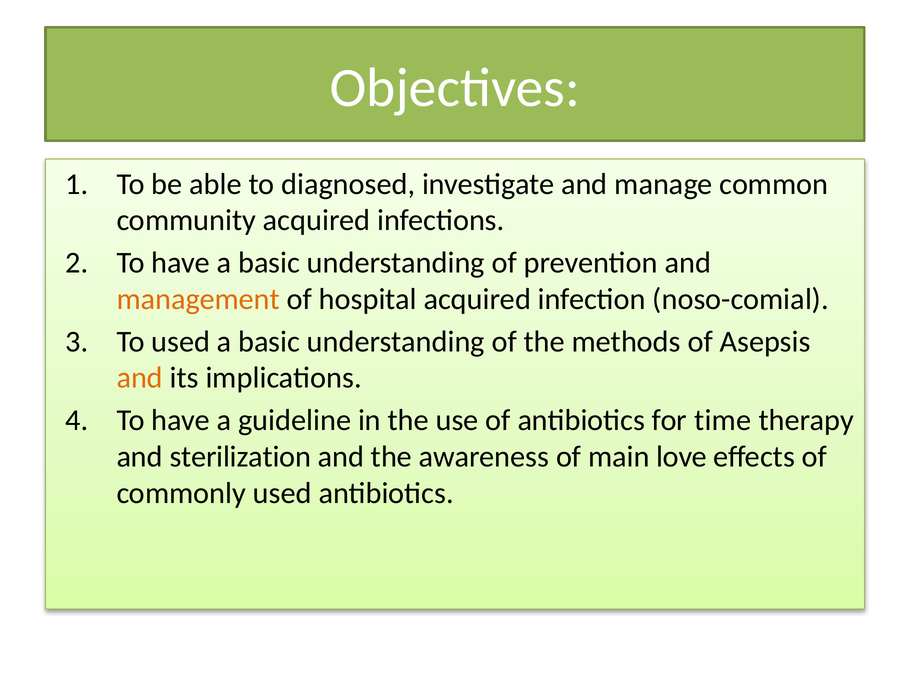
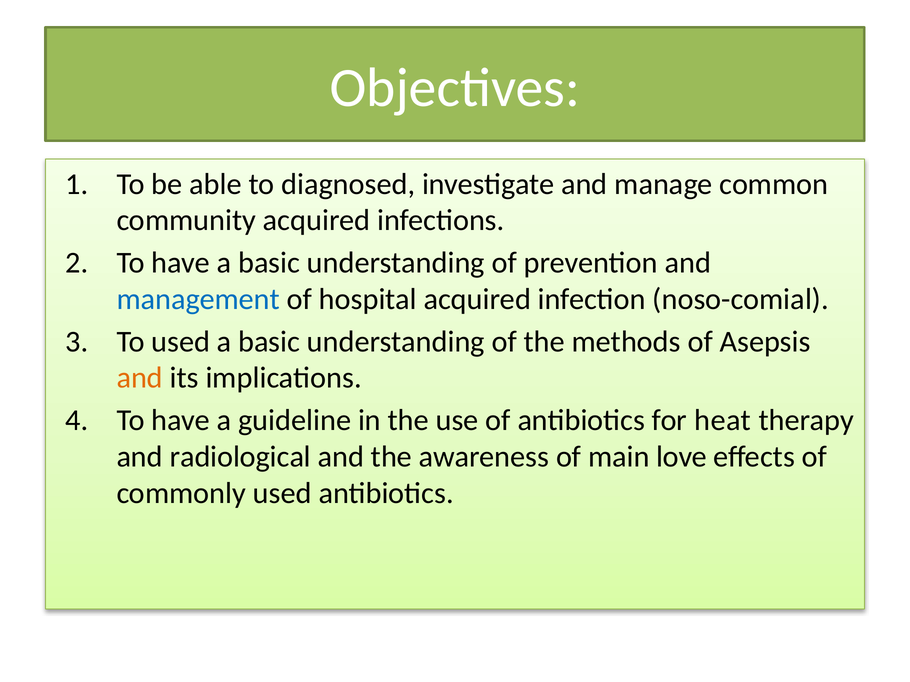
management colour: orange -> blue (198, 299)
time: time -> heat (723, 421)
sterilization: sterilization -> radiological (240, 457)
